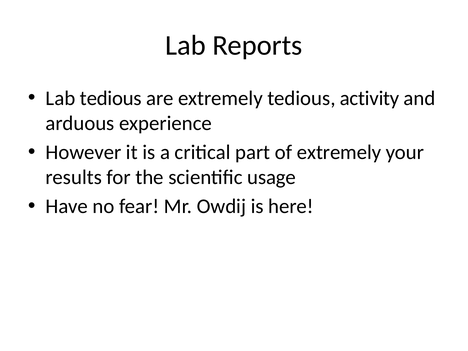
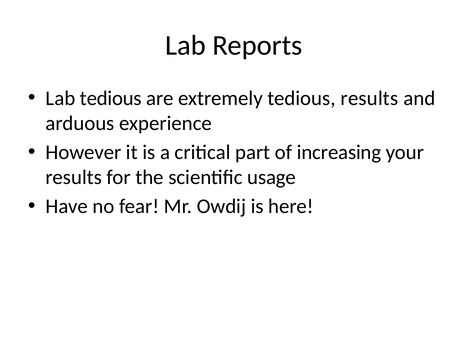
tedious activity: activity -> results (369, 98)
of extremely: extremely -> increasing (339, 152)
